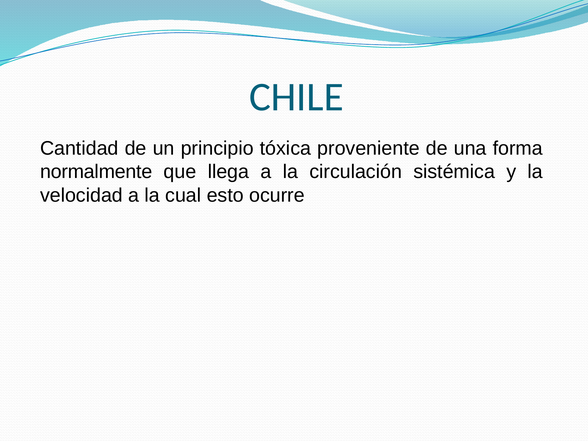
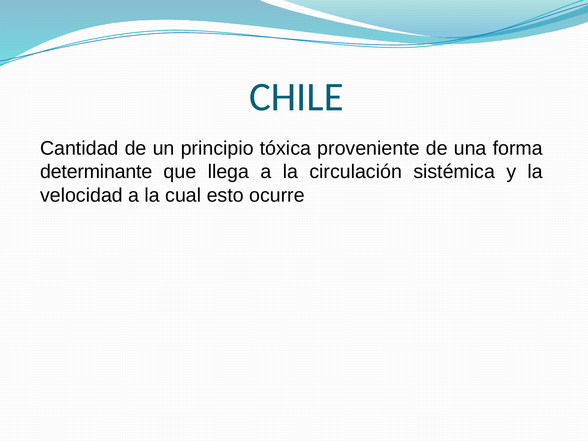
normalmente: normalmente -> determinante (96, 172)
